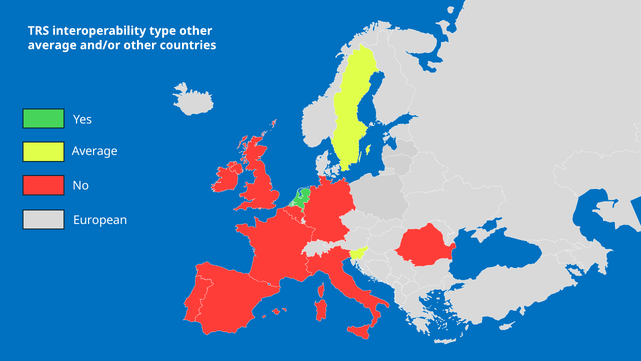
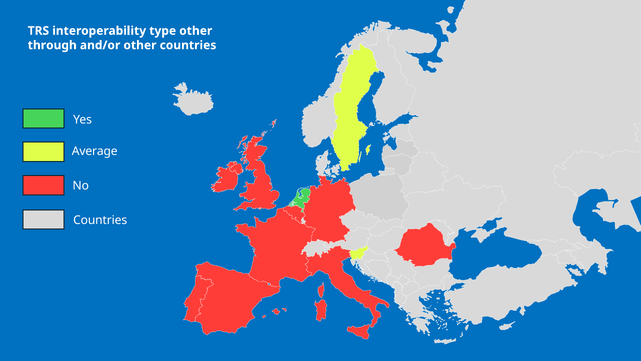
average: average -> through (52, 45)
European: European -> Countries (100, 220)
